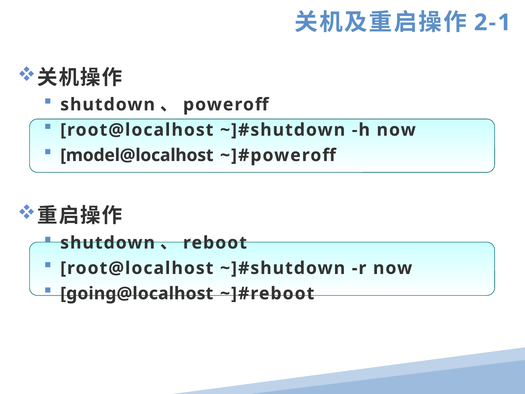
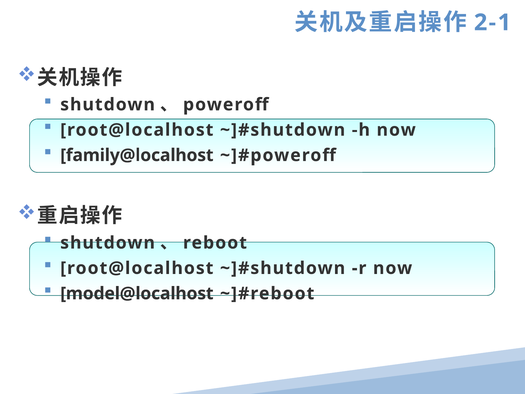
model@localhost: model@localhost -> family@localhost (137, 155)
going@localhost: going@localhost -> model@localhost (137, 293)
